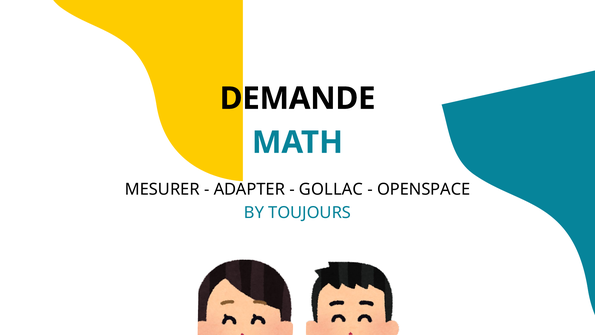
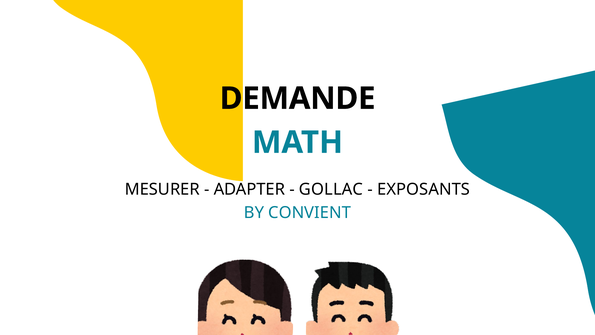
OPENSPACE: OPENSPACE -> EXPOSANTS (424, 189)
TOUJOURS: TOUJOURS -> CONVIENT (310, 212)
